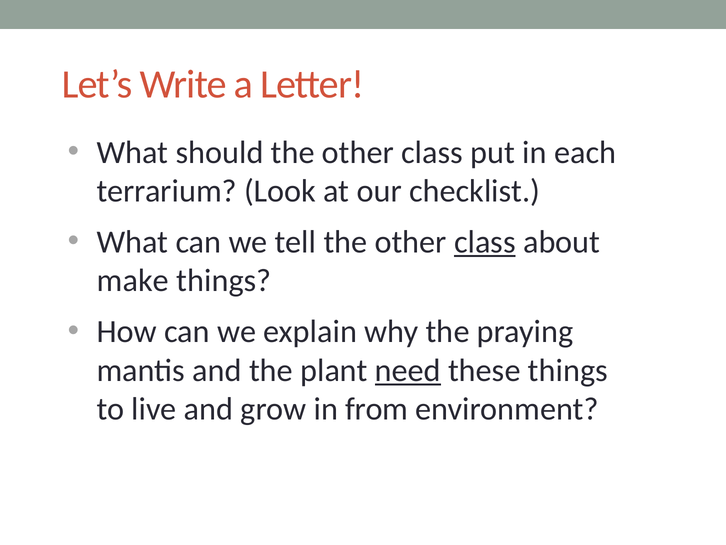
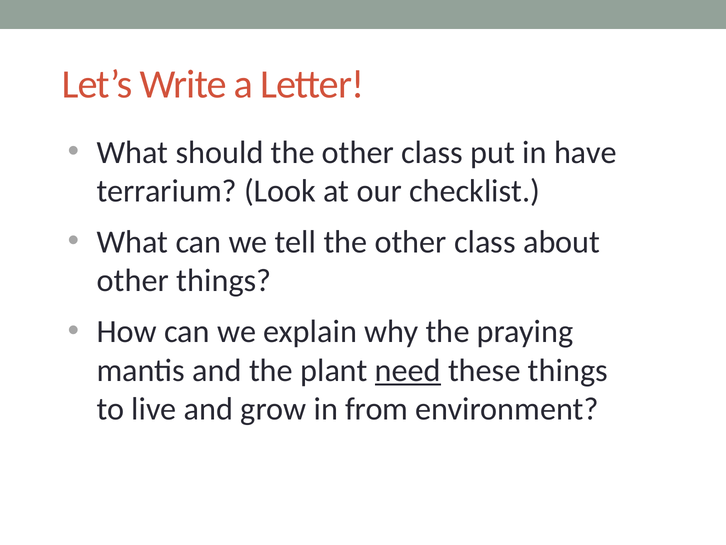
each: each -> have (585, 152)
class underline: present -> none (485, 242)
make: make -> other (133, 281)
